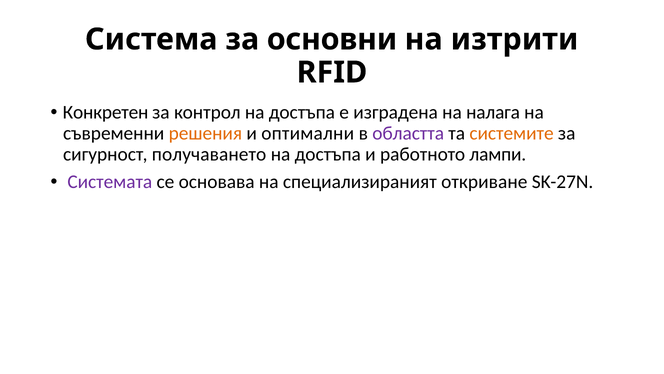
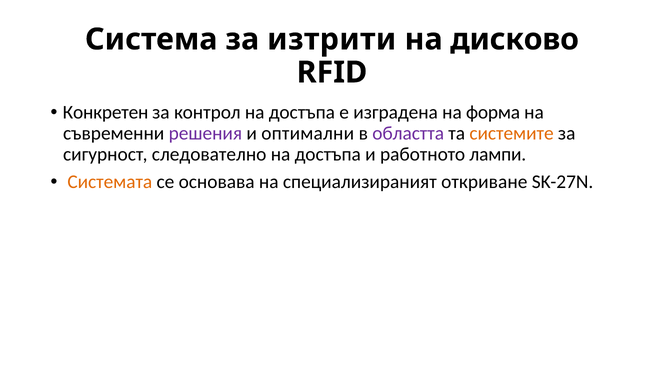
основни: основни -> изтрити (332, 39)
изтрити: изтрити -> дисково (515, 39)
налага: налага -> форма (493, 112)
решения colour: orange -> purple (205, 133)
получаването: получаването -> следователно (209, 154)
Системата colour: purple -> orange (110, 182)
